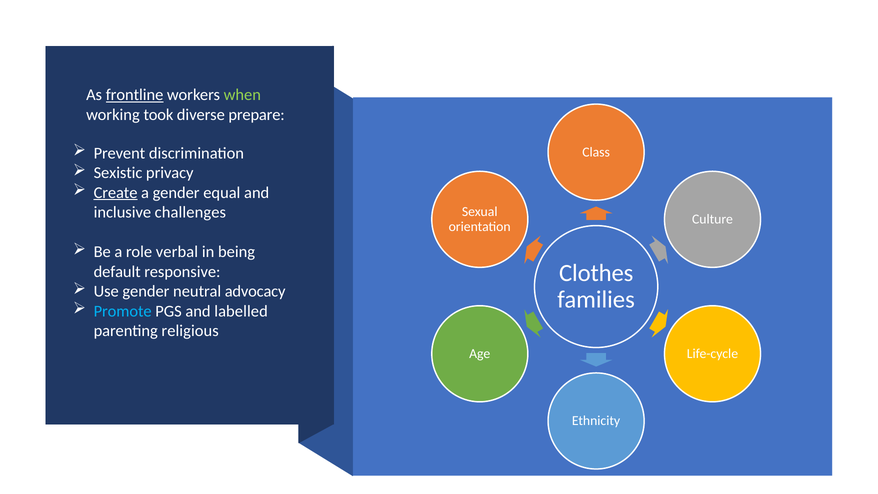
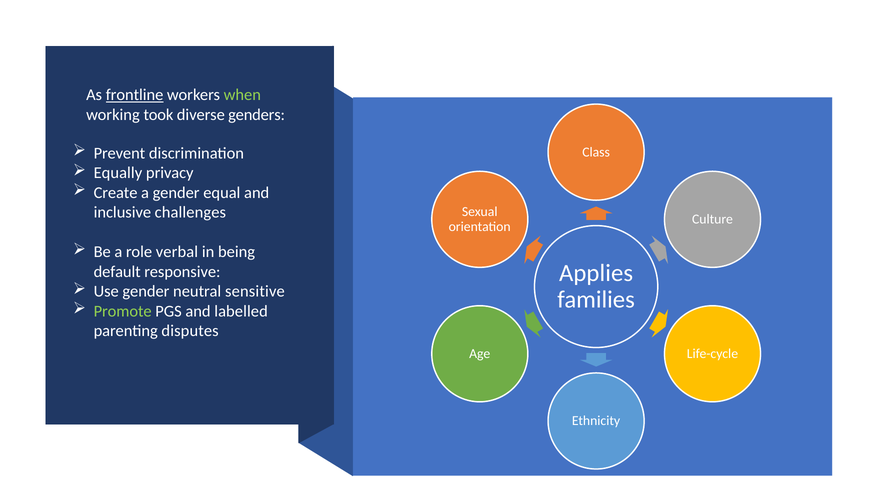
prepare: prepare -> genders (257, 115)
Sexistic: Sexistic -> Equally (118, 173)
Create underline: present -> none (116, 193)
Clothes: Clothes -> Applies (596, 273)
advocacy: advocacy -> sensitive (255, 291)
Promote colour: light blue -> light green (123, 311)
religious: religious -> disputes (190, 331)
